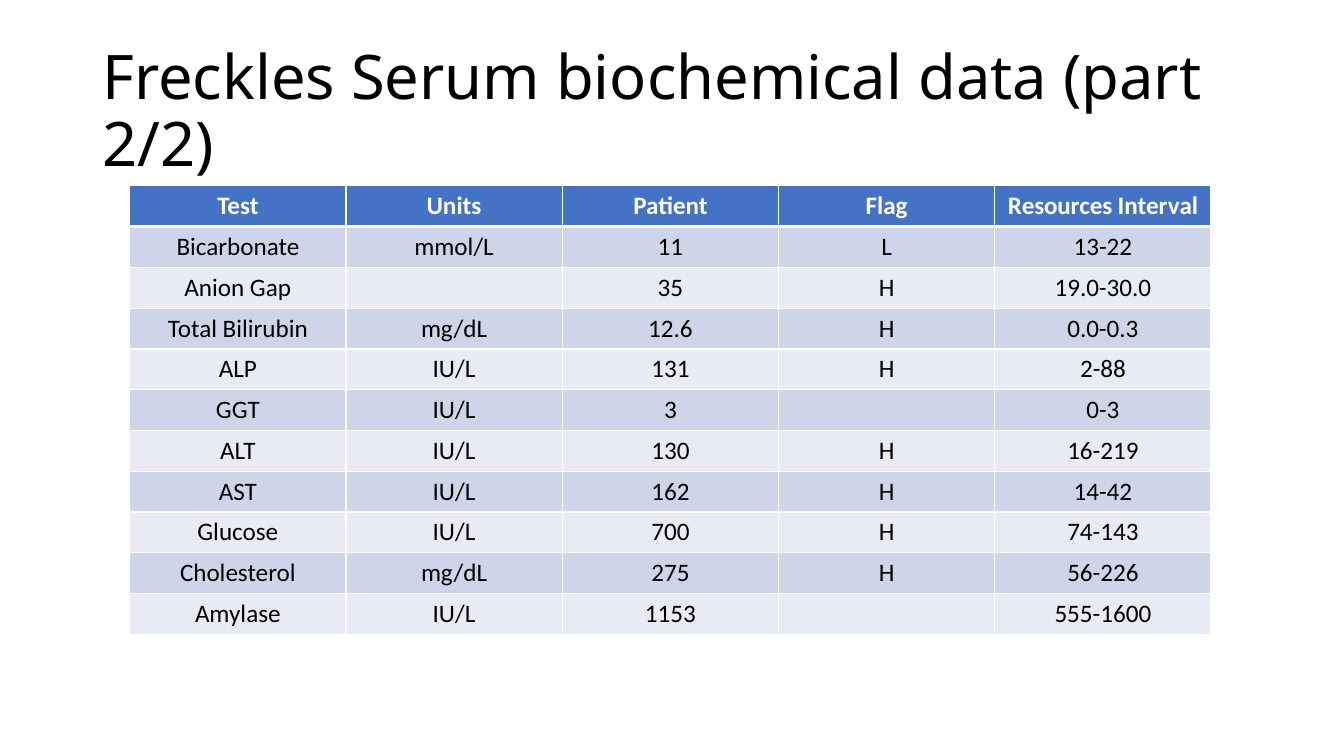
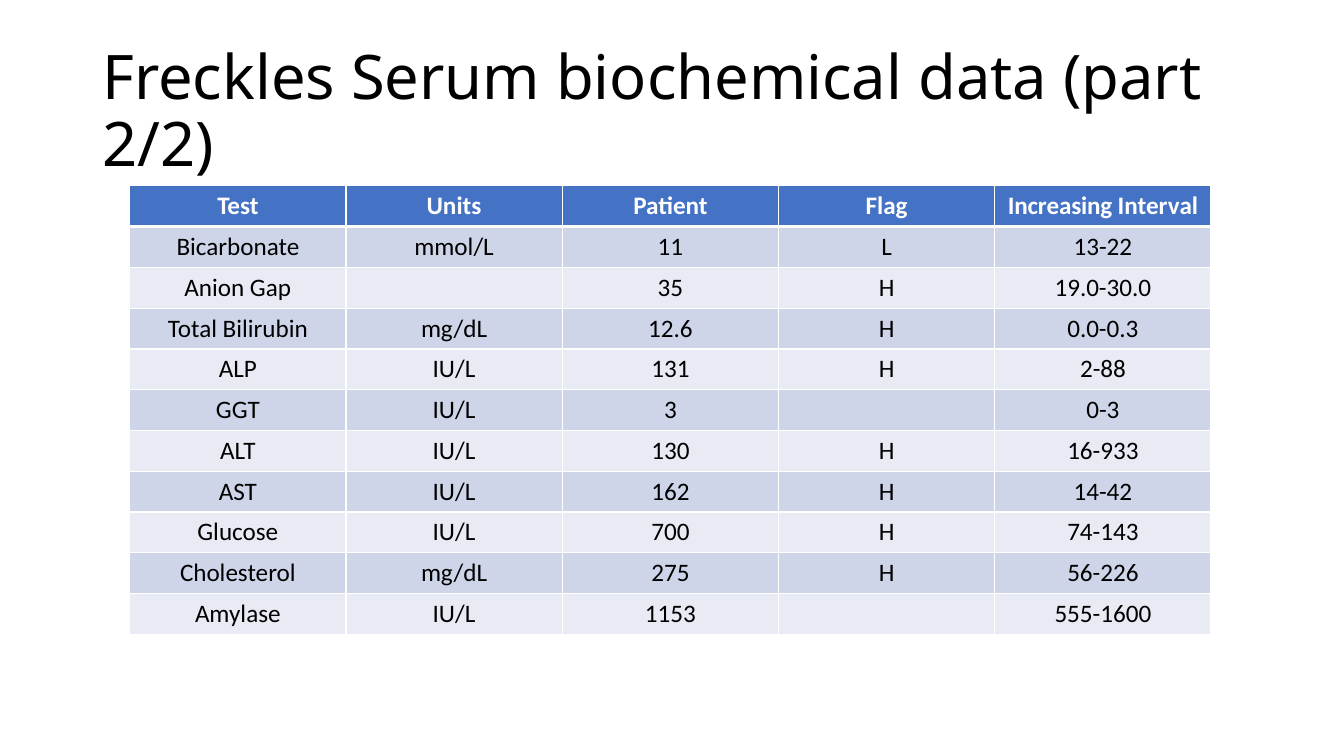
Resources: Resources -> Increasing (1060, 207)
16-219: 16-219 -> 16-933 (1103, 451)
